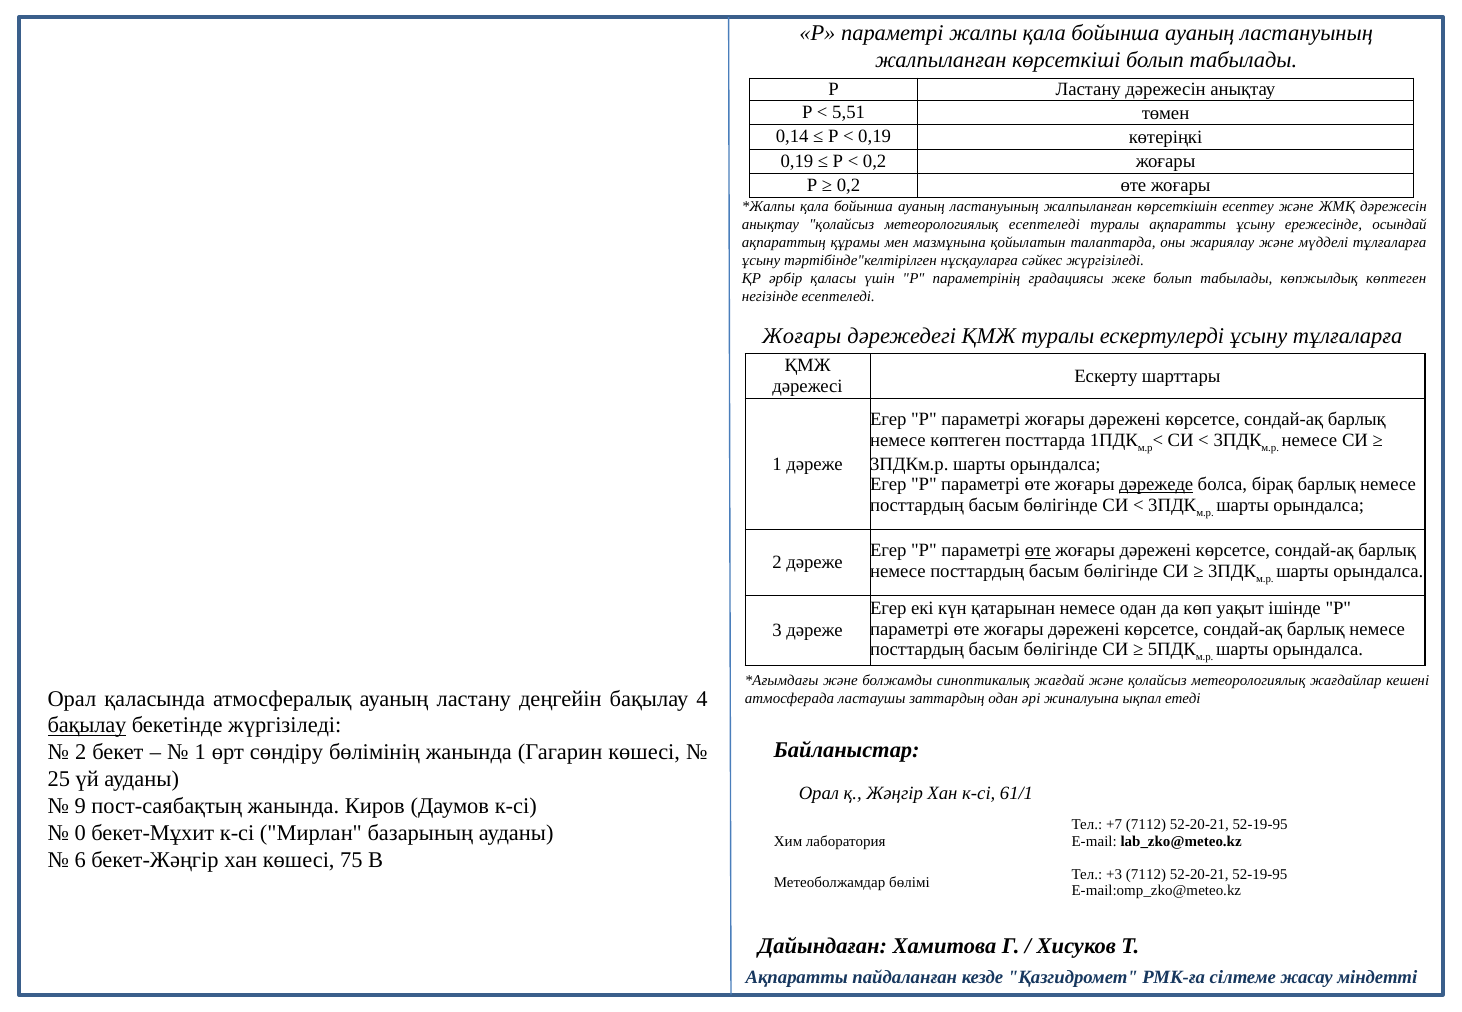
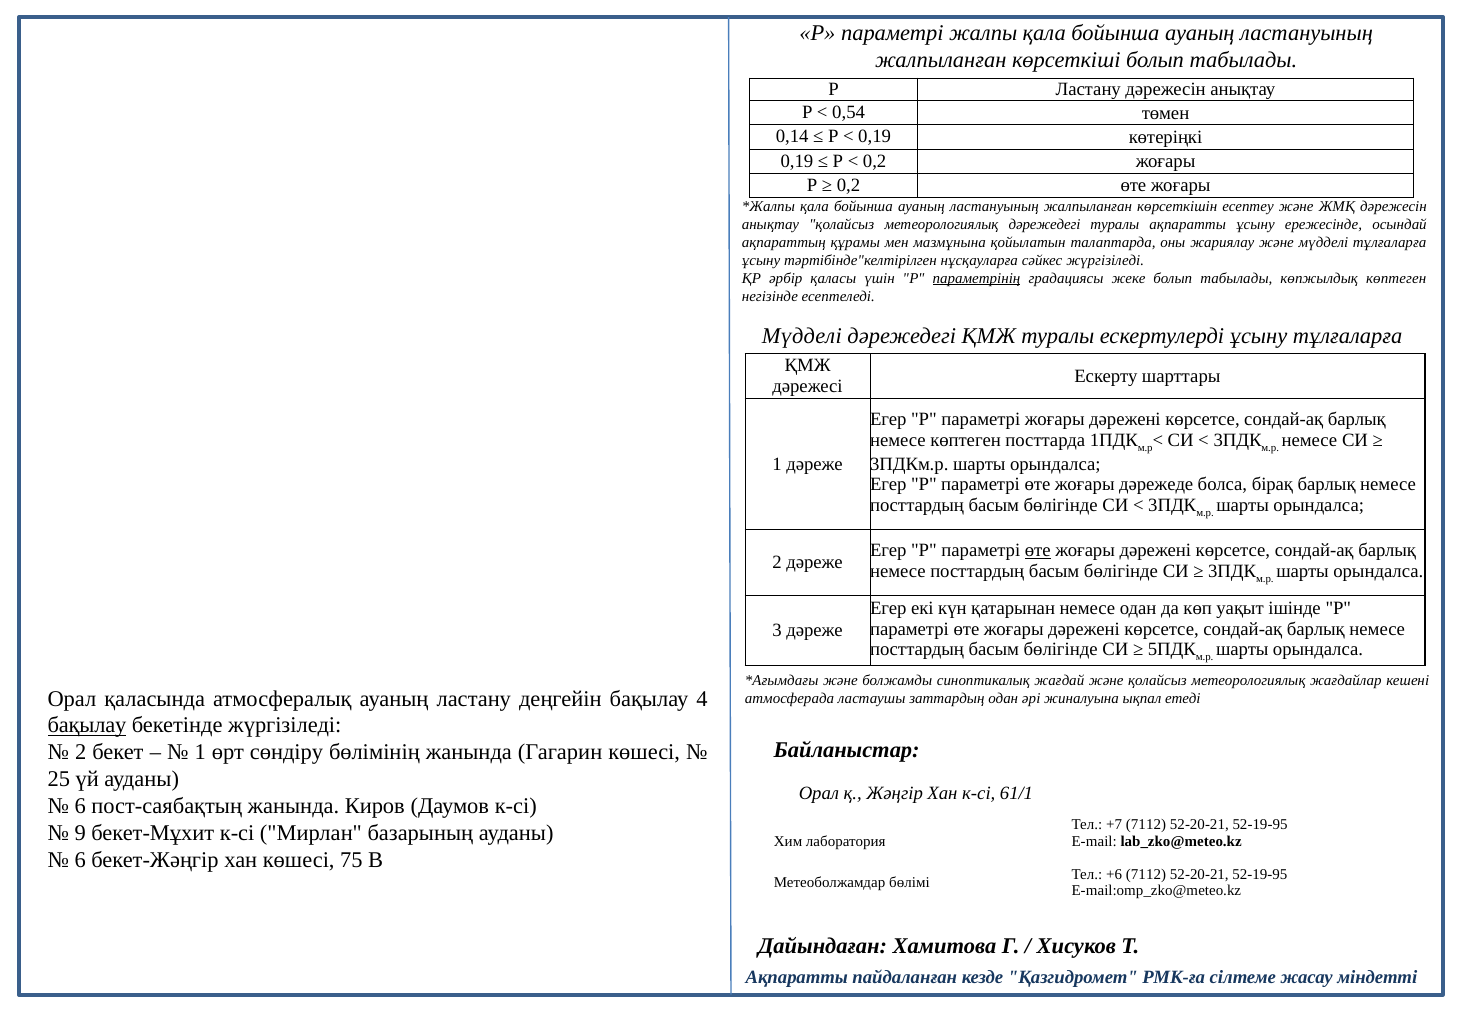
5,51: 5,51 -> 0,54 (849, 113)
метеорологиялық есептеледі: есептеледі -> дәрежедегі (1045, 224)
параметрінің underline: none -> present (977, 278)
Жоғары: Жоғары -> Мүдделі (802, 337)
дәрежеде underline: present -> none (1156, 485)
9: 9 -> 6 (80, 807)
0: 0 -> 9 (80, 834)
+3: +3 -> +6 (1114, 874)
